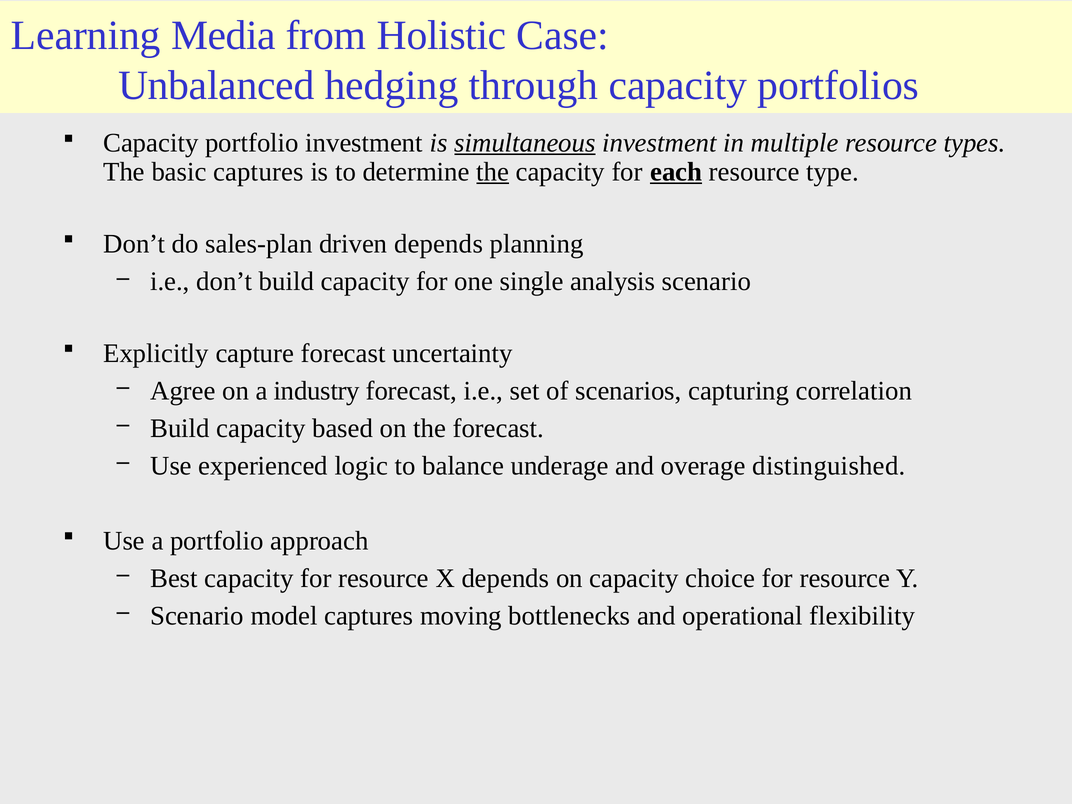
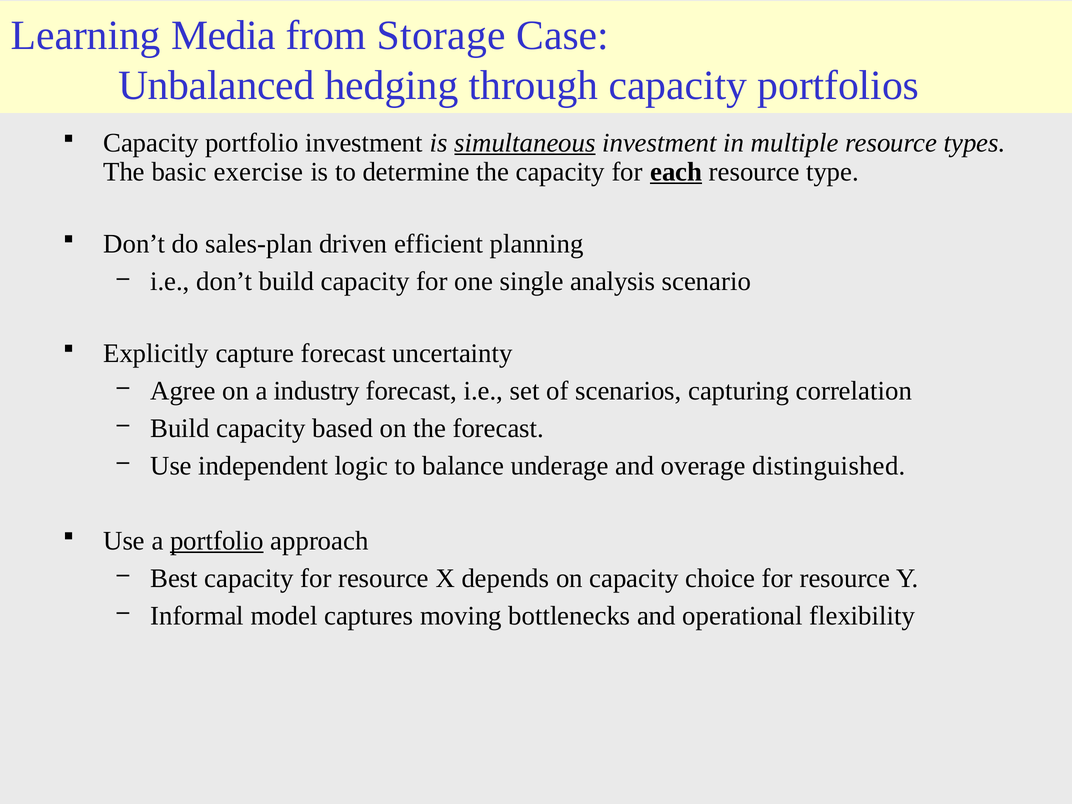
Holistic: Holistic -> Storage (441, 35)
basic captures: captures -> exercise (258, 172)
the underline: present -> none (493, 172)
driven depends: depends -> efficient (439, 244)
experienced: experienced -> independent (263, 466)
portfolio underline: none -> present (217, 541)
Scenario: Scenario -> Informal (197, 616)
